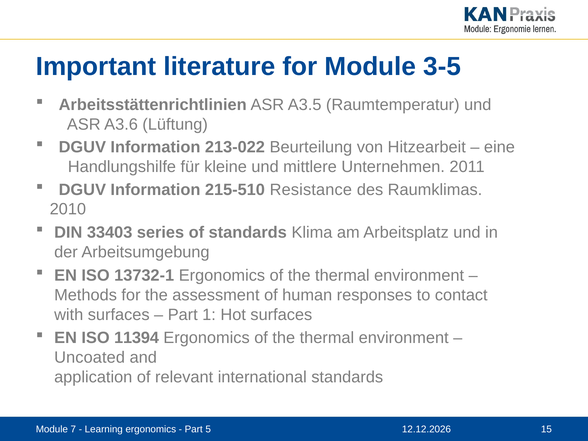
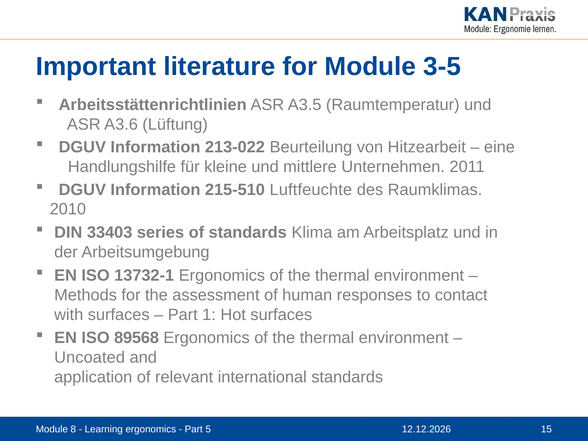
Resistance: Resistance -> Luftfeuchte (311, 190)
11394: 11394 -> 89568 (137, 338)
7: 7 -> 8 (73, 429)
